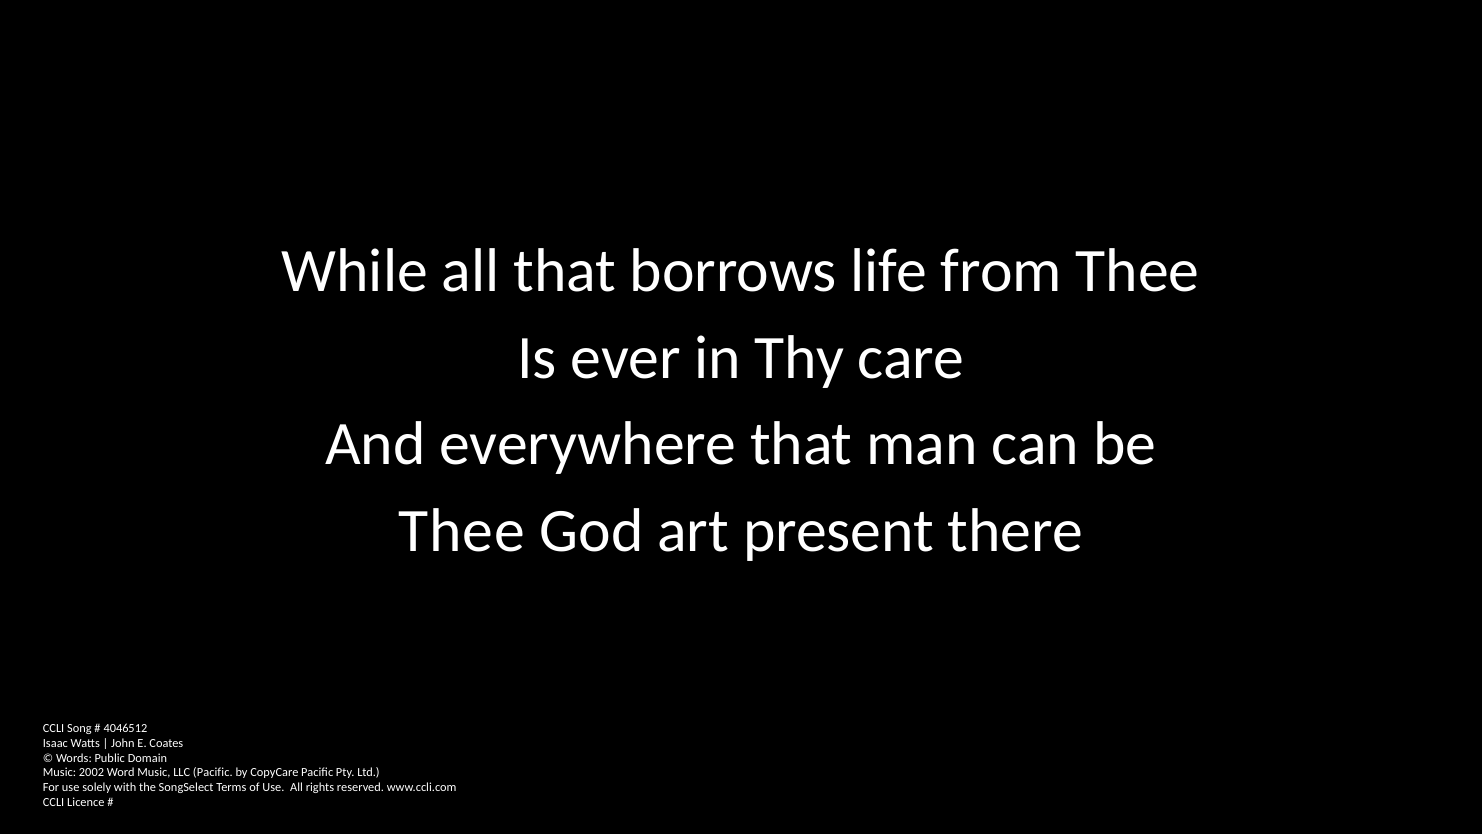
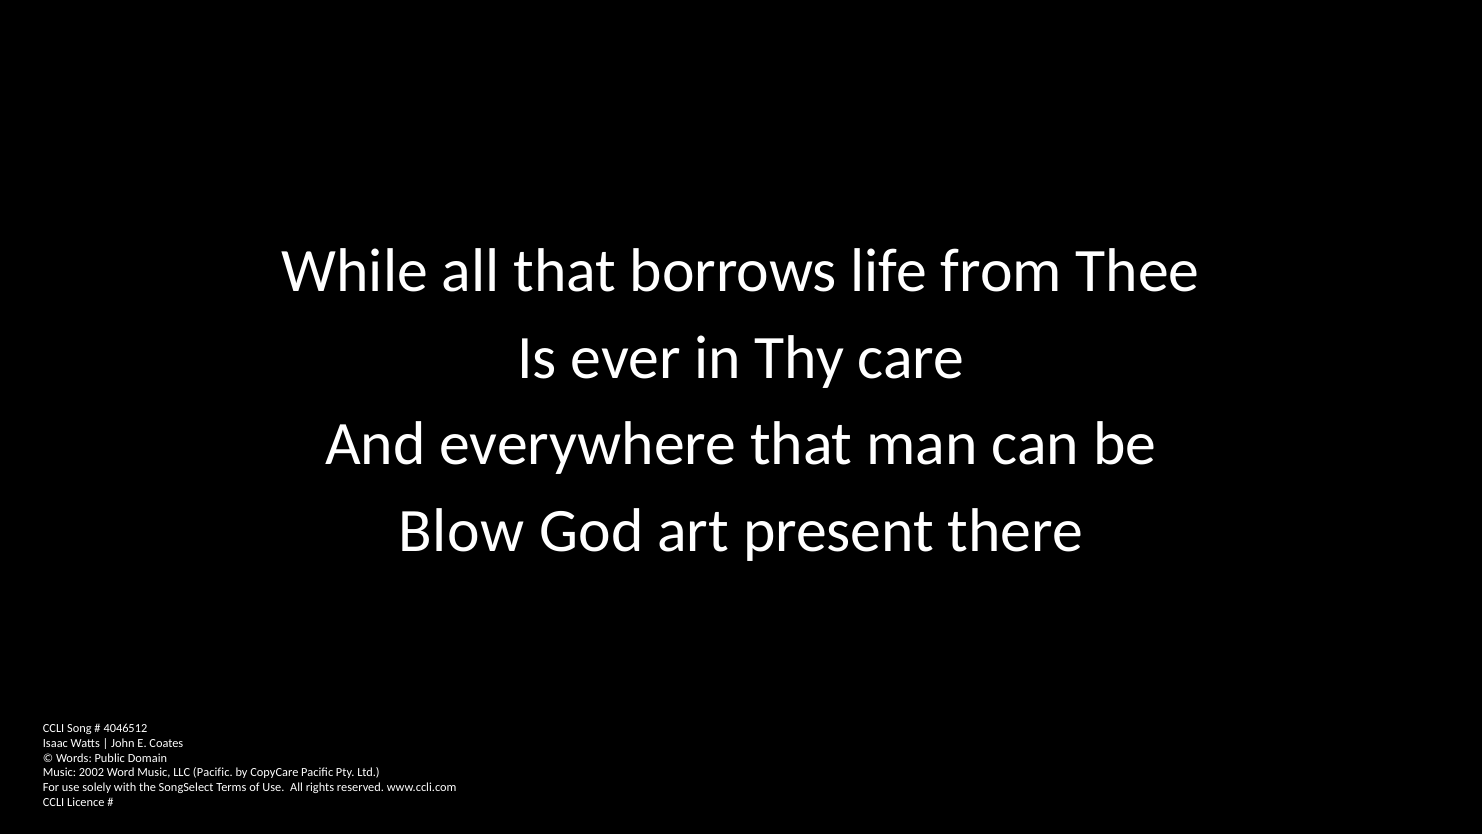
Thee: Thee -> Blow (462, 530)
